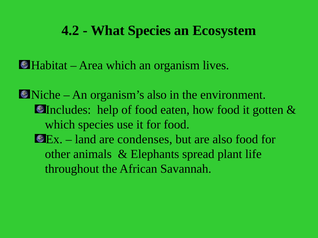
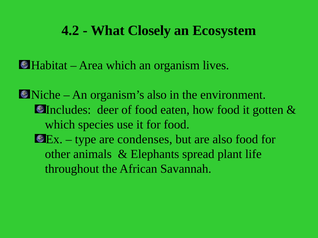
What Species: Species -> Closely (149, 30)
help: help -> deer (108, 110)
land: land -> type (86, 140)
